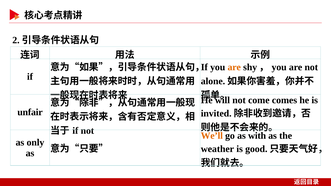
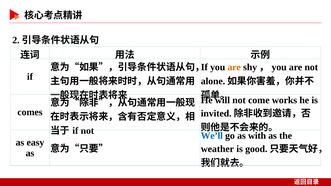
comes: comes -> works (285, 100)
unfair: unfair -> comes (30, 112)
We’ll colour: orange -> blue (212, 136)
only: only -> easy (35, 143)
